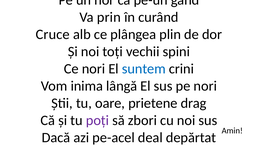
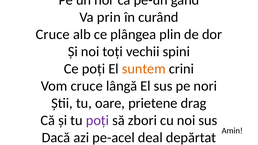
Ce nori: nori -> poți (94, 69)
suntem colour: blue -> orange (144, 69)
Vom inima: inima -> cruce (87, 86)
